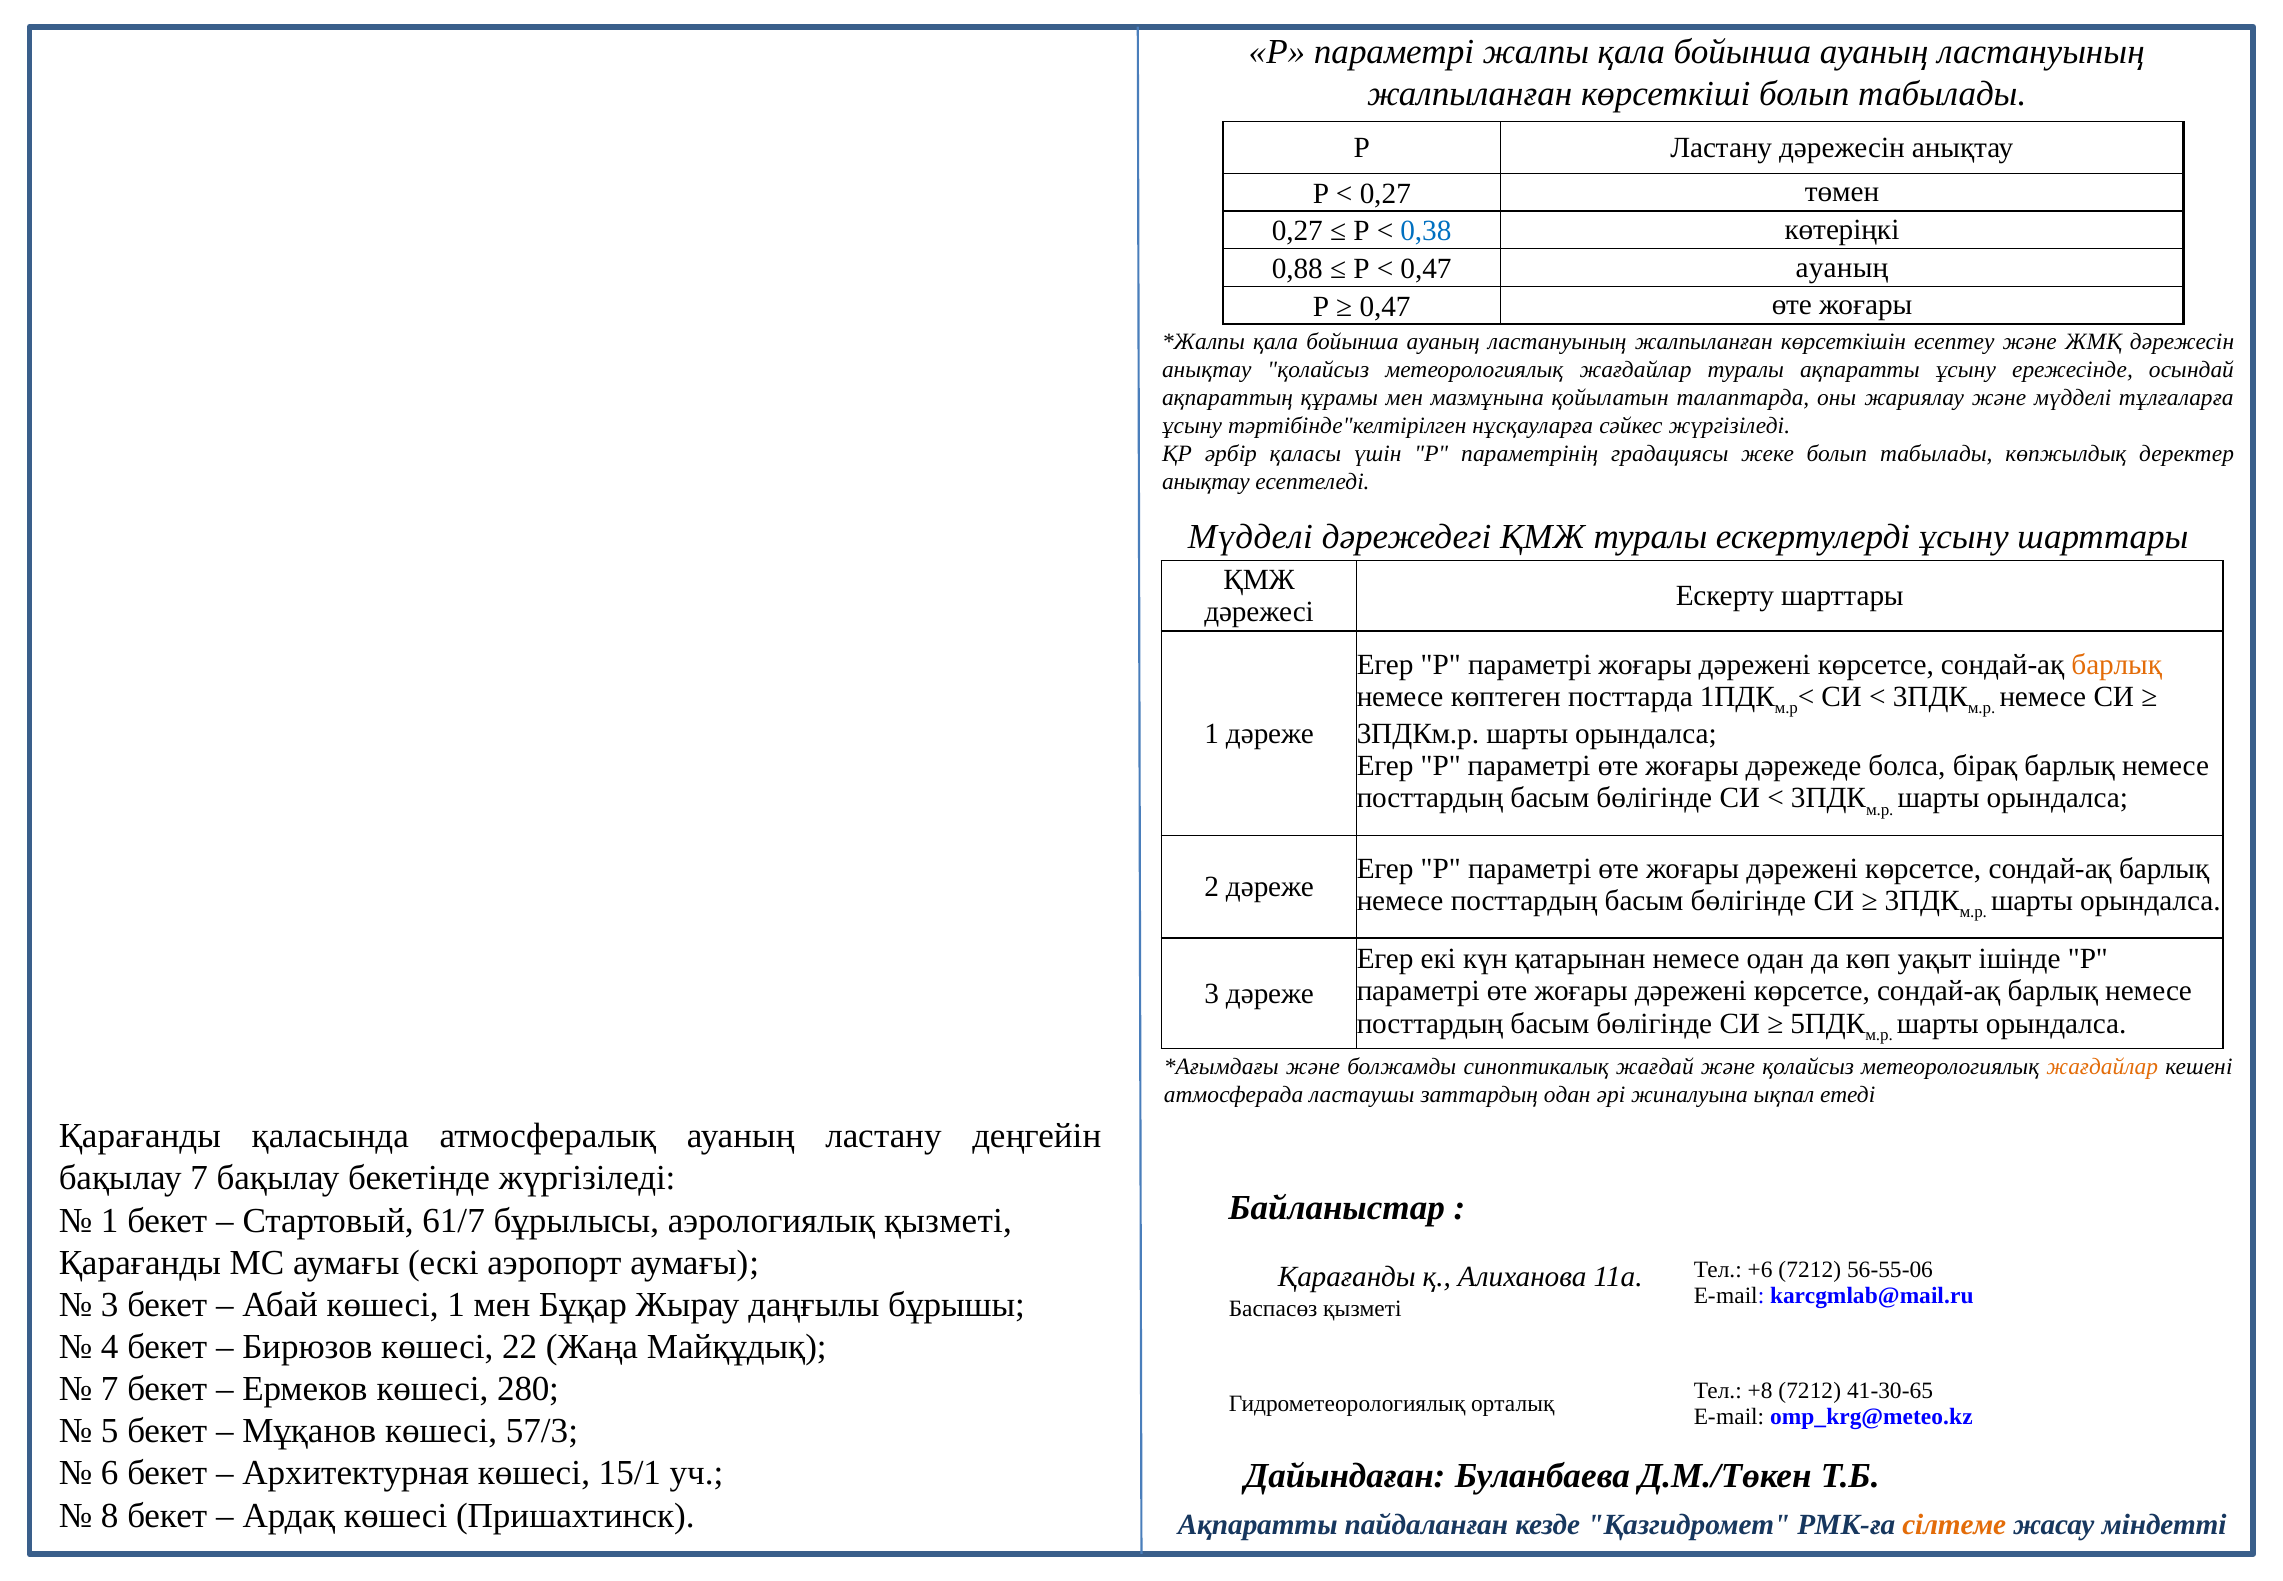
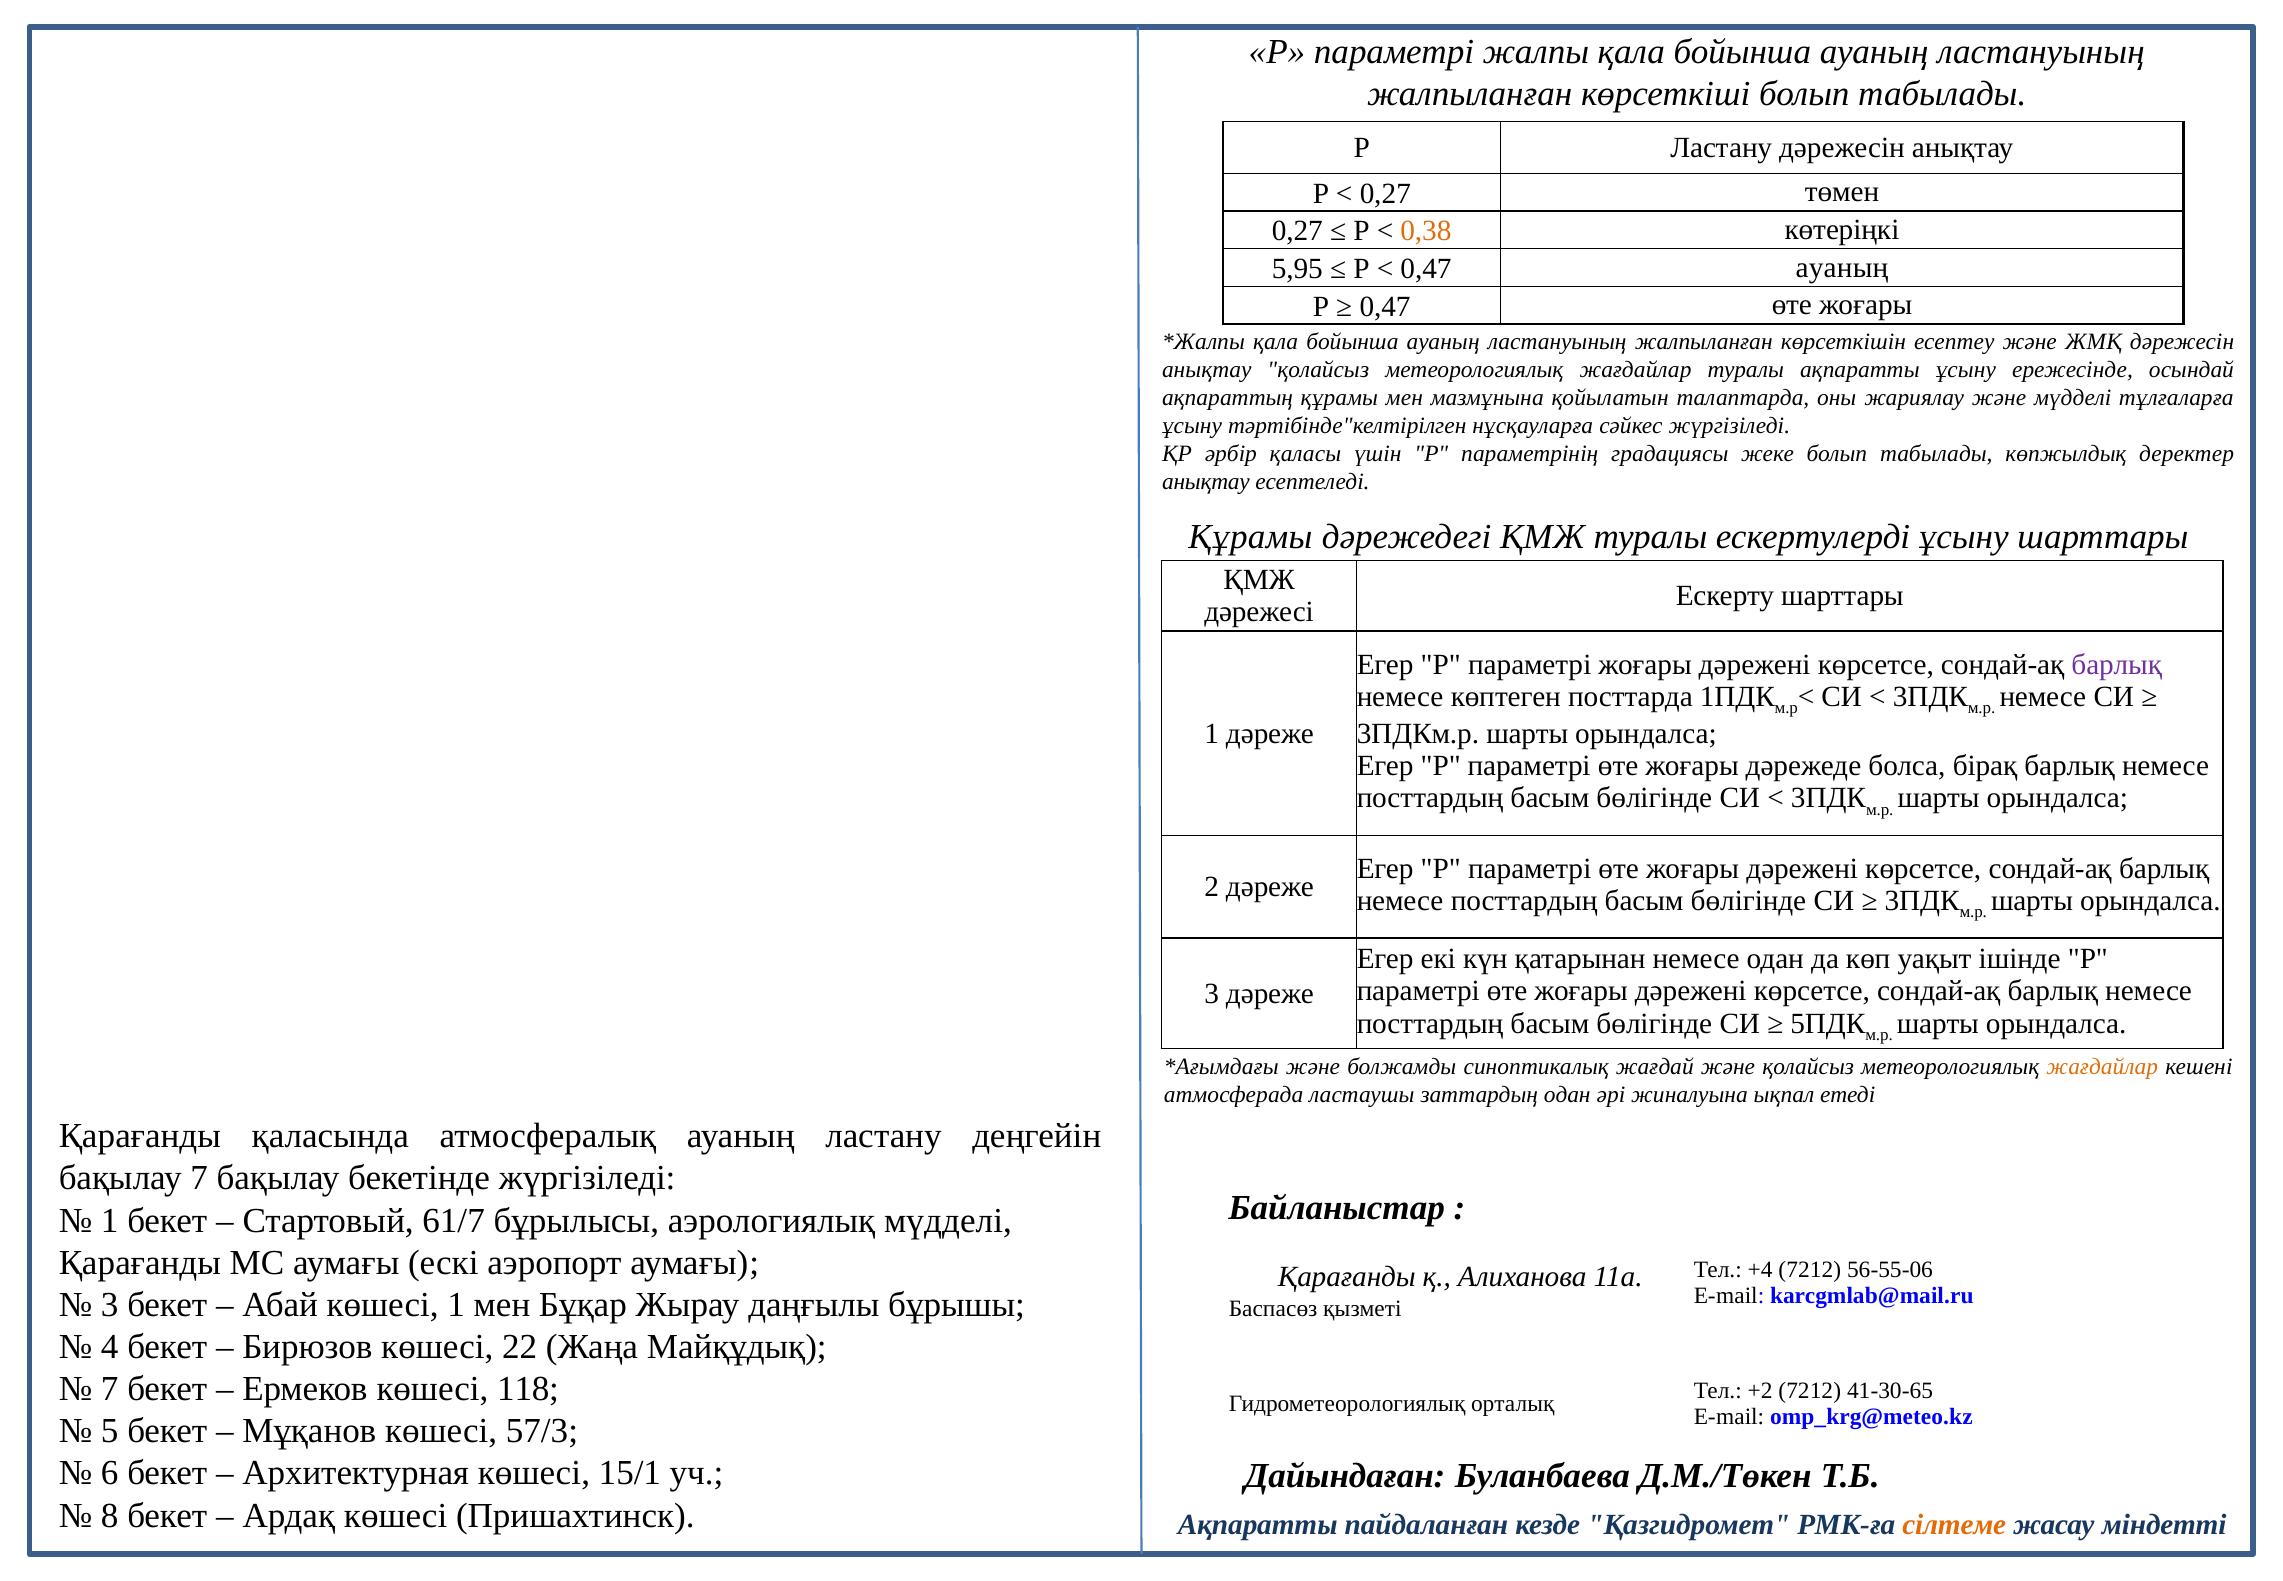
0,38 colour: blue -> orange (1426, 231)
0,88: 0,88 -> 5,95 (1297, 269)
Мүдделі: Мүдделі -> Құрамы (1250, 536)
барлық colour: orange -> purple (2117, 664)
аэрологиялық қызметі: қызметі -> мүдделі (948, 1220)
+6: +6 -> +4 (1760, 1269)
280: 280 -> 118 (528, 1389)
+8: +8 -> +2 (1760, 1391)
